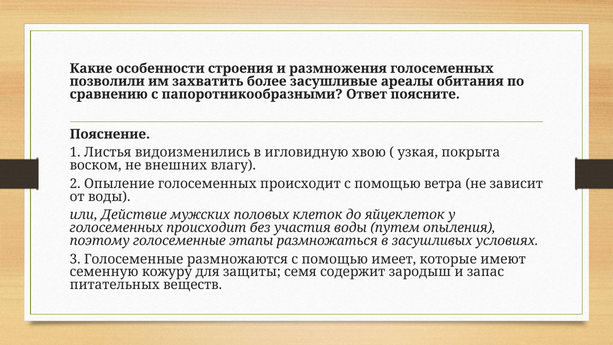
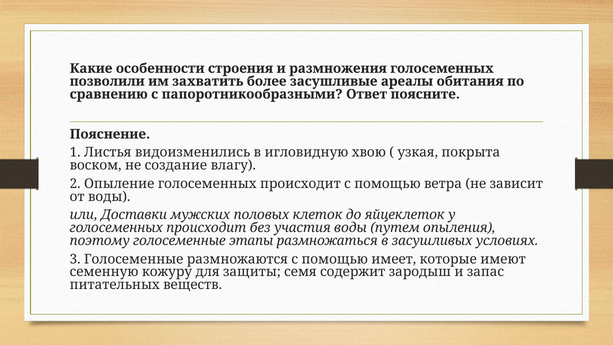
внешних: внешних -> создание (176, 165)
Действие: Действие -> Доставки (134, 215)
